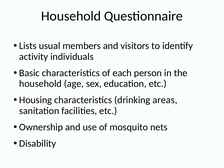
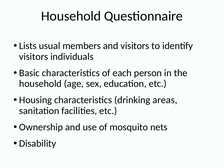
activity: activity -> visitors (34, 57)
